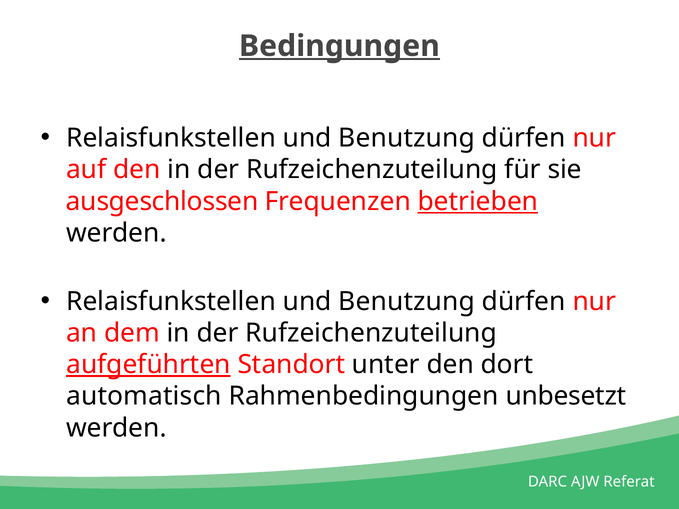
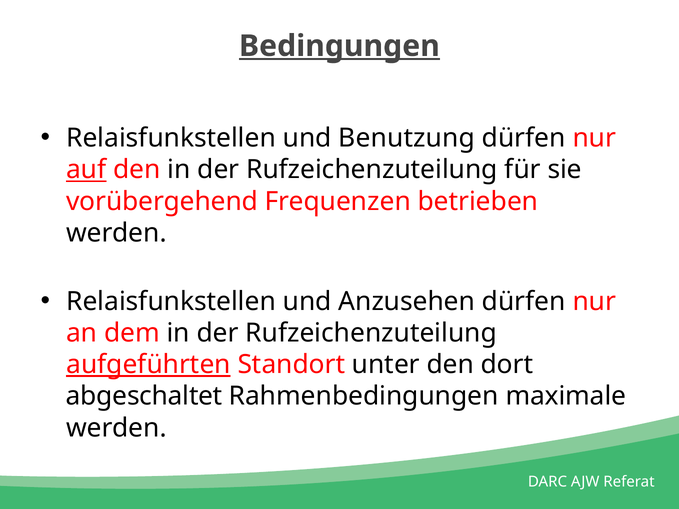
auf underline: none -> present (86, 170)
ausgeschlossen: ausgeschlossen -> vorübergehend (162, 201)
betrieben underline: present -> none (478, 201)
Benutzung: Benutzung -> Anzusehen (407, 302)
automatisch: automatisch -> abgeschaltet (144, 396)
unbesetzt: unbesetzt -> maximale (566, 396)
